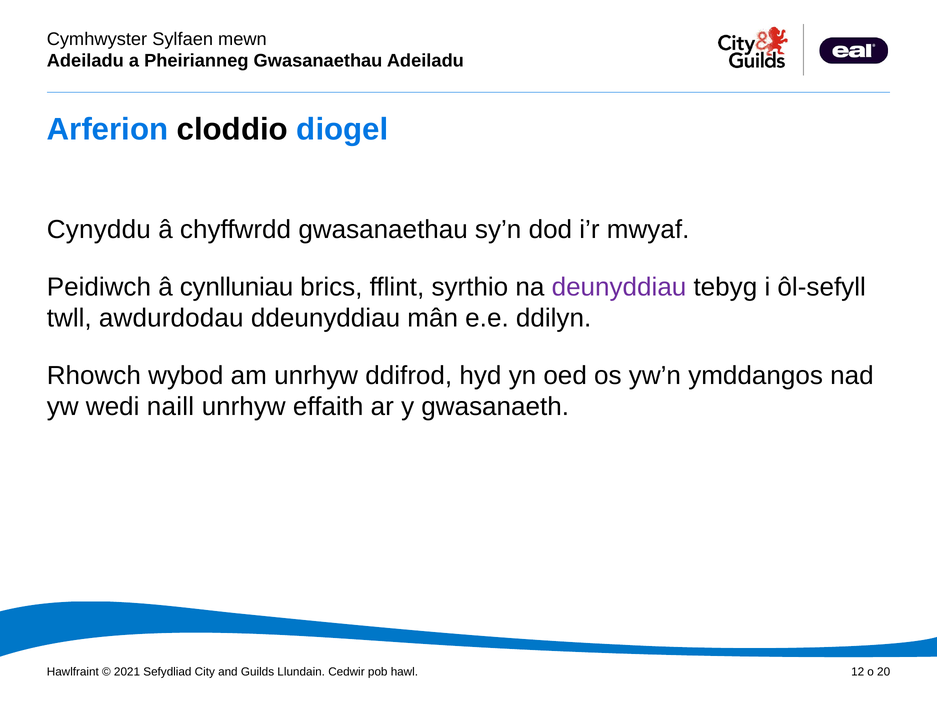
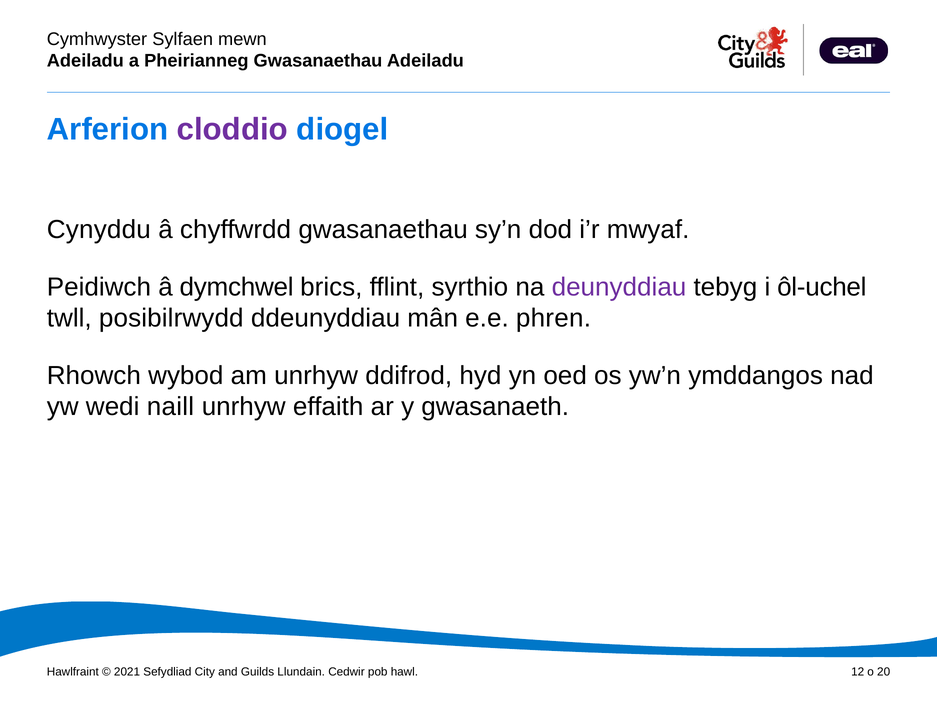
cloddio colour: black -> purple (232, 130)
cynlluniau: cynlluniau -> dymchwel (237, 287)
ôl-sefyll: ôl-sefyll -> ôl-uchel (822, 287)
awdurdodau: awdurdodau -> posibilrwydd (171, 318)
ddilyn: ddilyn -> phren (553, 318)
